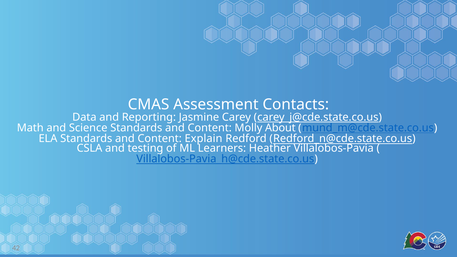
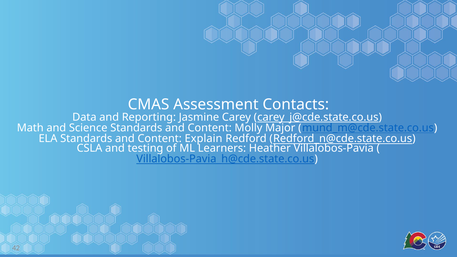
About: About -> Major (280, 128)
